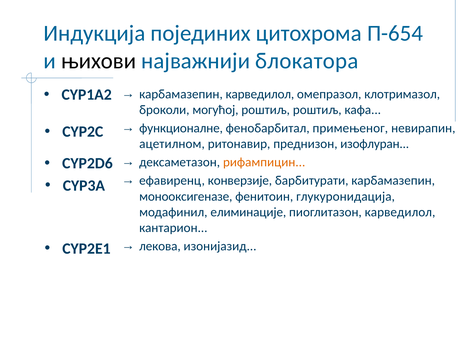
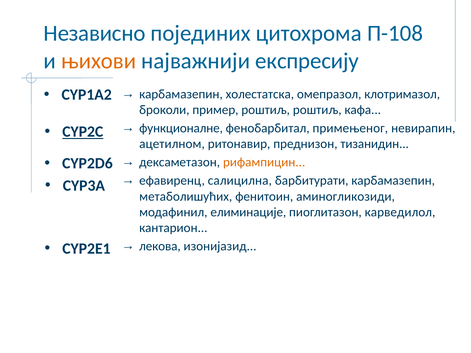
Индукција: Индукција -> Независно (95, 33)
П-654: П-654 -> П-108 (395, 33)
њихови colour: black -> orange (99, 61)
блокатора: блокатора -> експресију (307, 61)
карбамазепин карведилол: карведилол -> холестатска (260, 94)
могућој: могућој -> пример (215, 110)
CYP2C underline: none -> present (83, 132)
изофлуран: изофлуран -> тизанидин (375, 144)
конверзије: конверзије -> салицилна (240, 181)
монооксигеназе: монооксигеназе -> метаболишућих (186, 197)
глукуронидација: глукуронидација -> аминогликозиди (346, 197)
